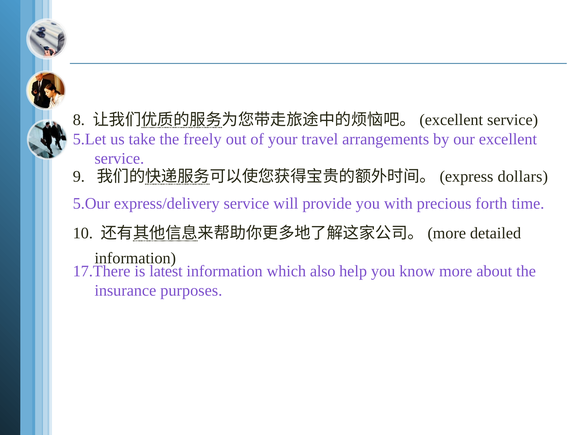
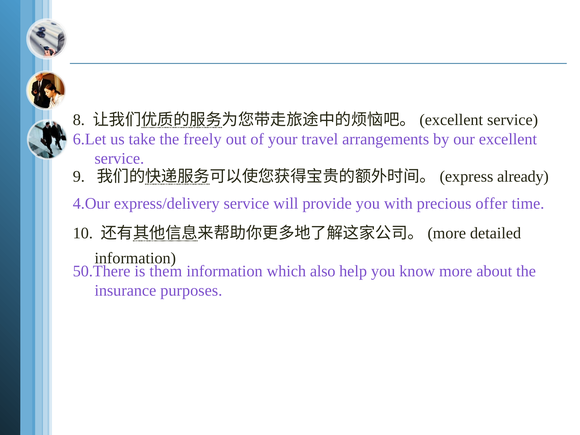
5.Let: 5.Let -> 6.Let (90, 139)
dollars: dollars -> already (523, 176)
5.Our: 5.Our -> 4.Our (91, 204)
forth: forth -> offer (491, 204)
17.There: 17.There -> 50.There (102, 271)
latest: latest -> them (166, 271)
